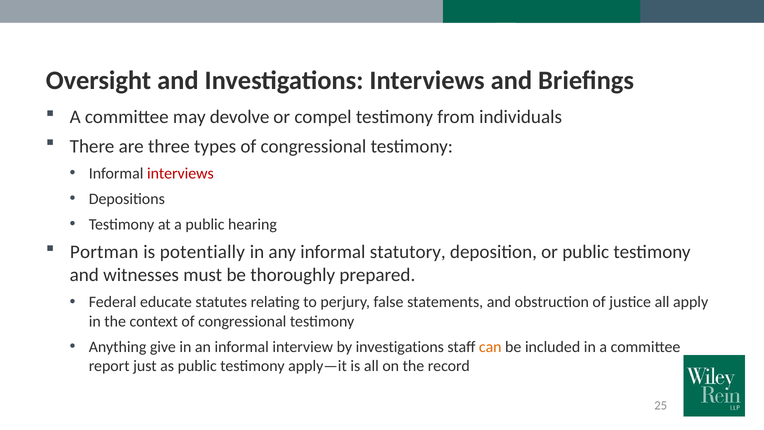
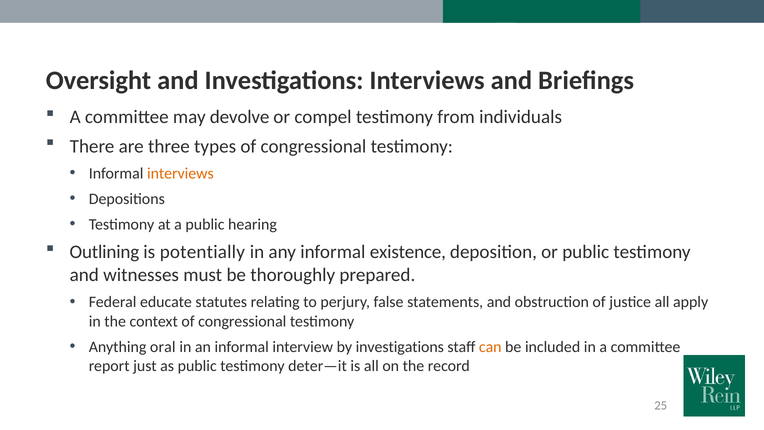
interviews colour: red -> orange (180, 173)
Portman: Portman -> Outlining (104, 252)
statutory: statutory -> existence (408, 252)
give: give -> oral (163, 347)
apply—it: apply—it -> deter—it (317, 366)
